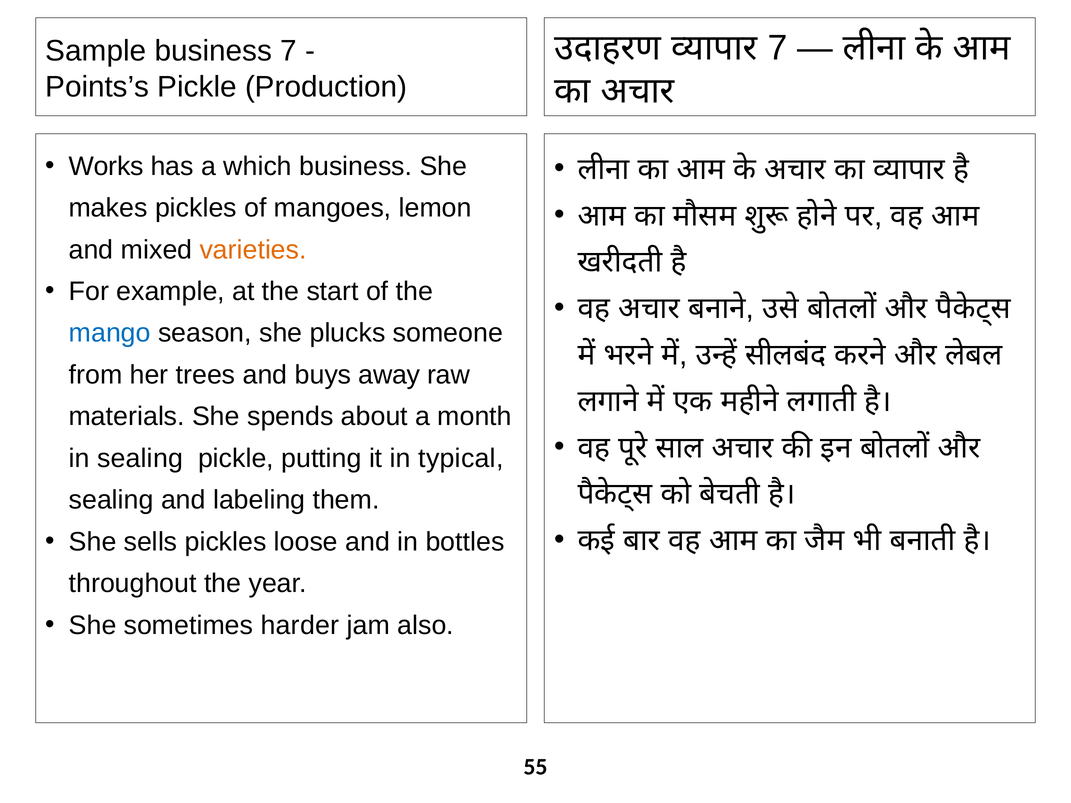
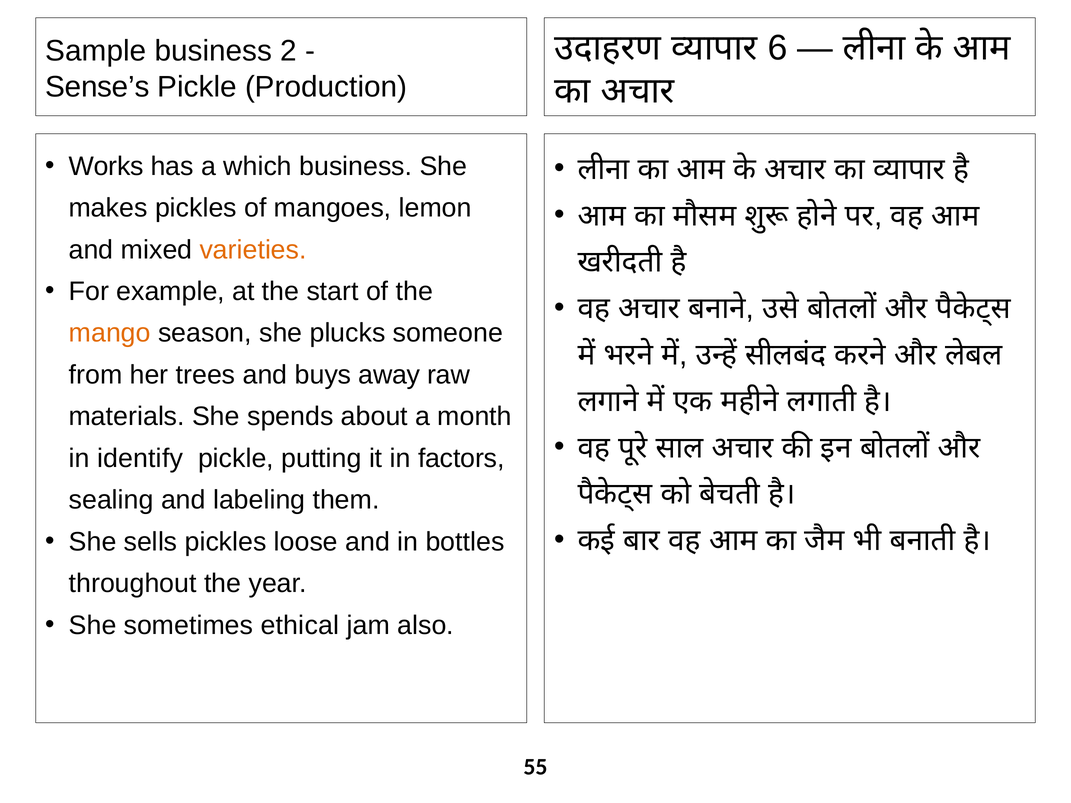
business 7: 7 -> 2 (289, 51)
7: 7 -> 6 (778, 48)
Points’s: Points’s -> Sense’s (97, 87)
mango colour: blue -> orange (110, 333)
in sealing: sealing -> identify (140, 458)
typical: typical -> factors (461, 458)
harder: harder -> ethical (300, 625)
